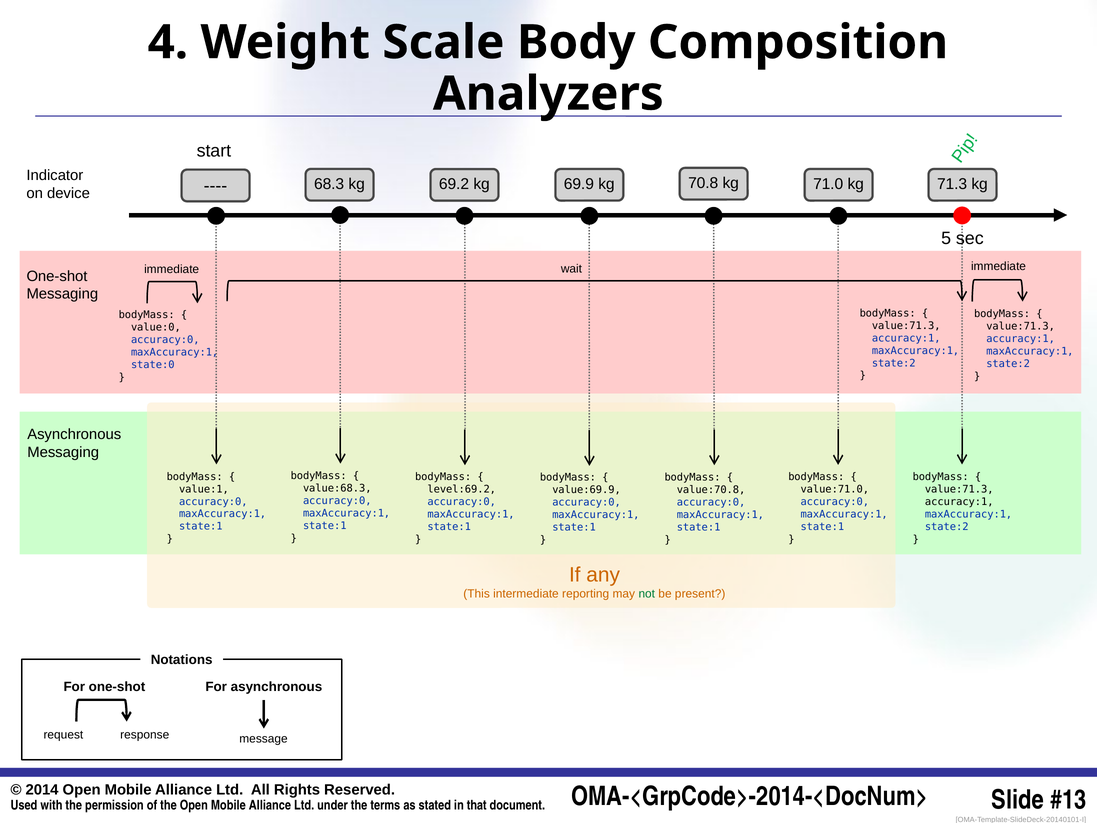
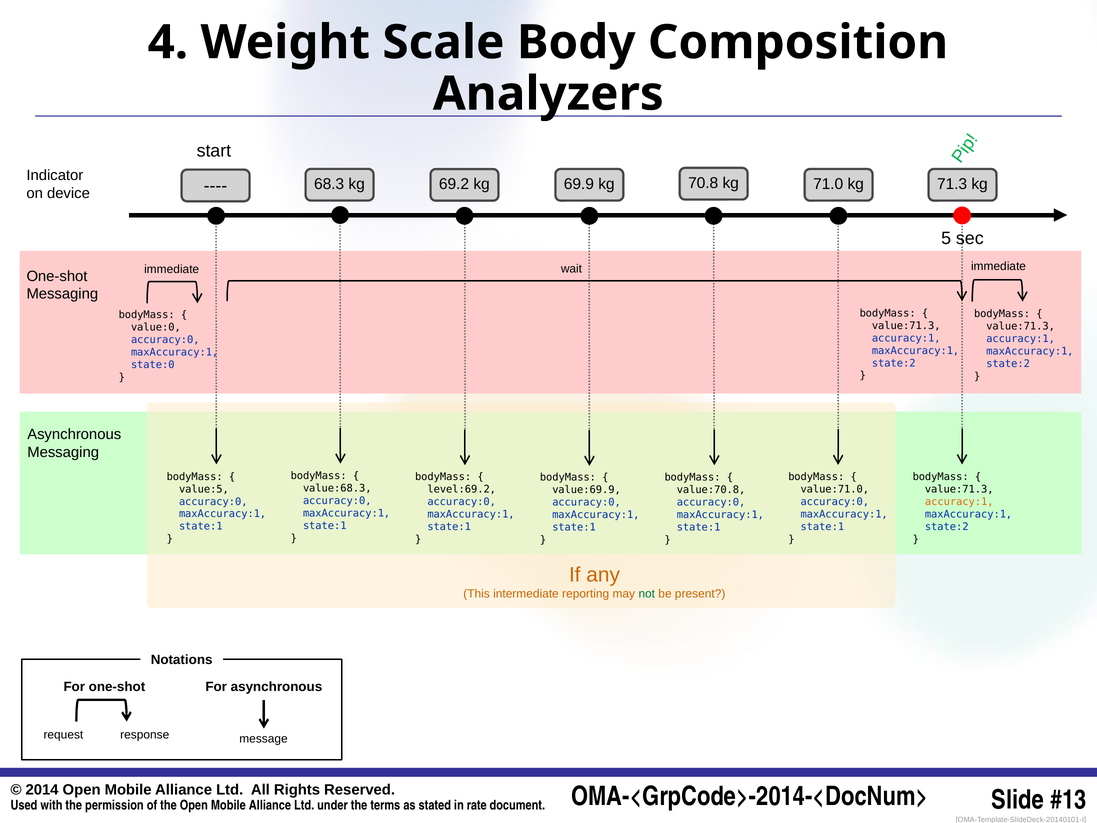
value:1: value:1 -> value:5 (204, 489)
accuracy:1 colour: black -> orange (959, 502)
that: that -> rate (477, 805)
